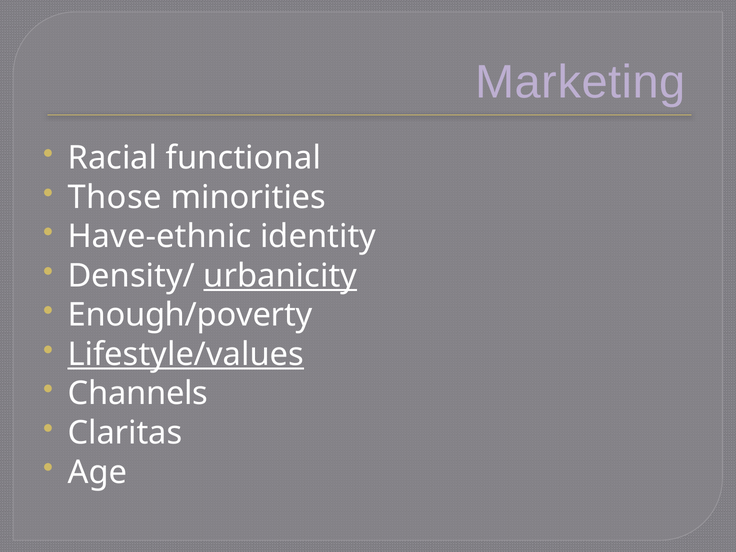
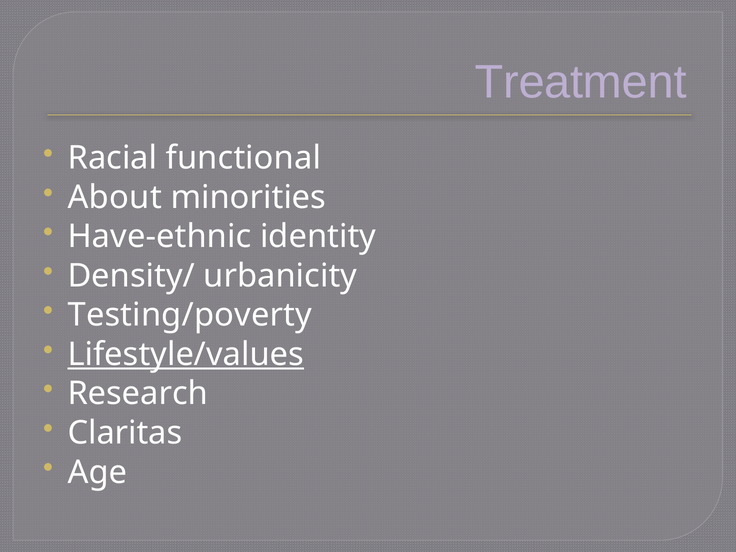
Marketing: Marketing -> Treatment (581, 82)
Those: Those -> About (115, 197)
urbanicity underline: present -> none (280, 276)
Enough/poverty: Enough/poverty -> Testing/poverty (190, 315)
Channels: Channels -> Research (138, 394)
